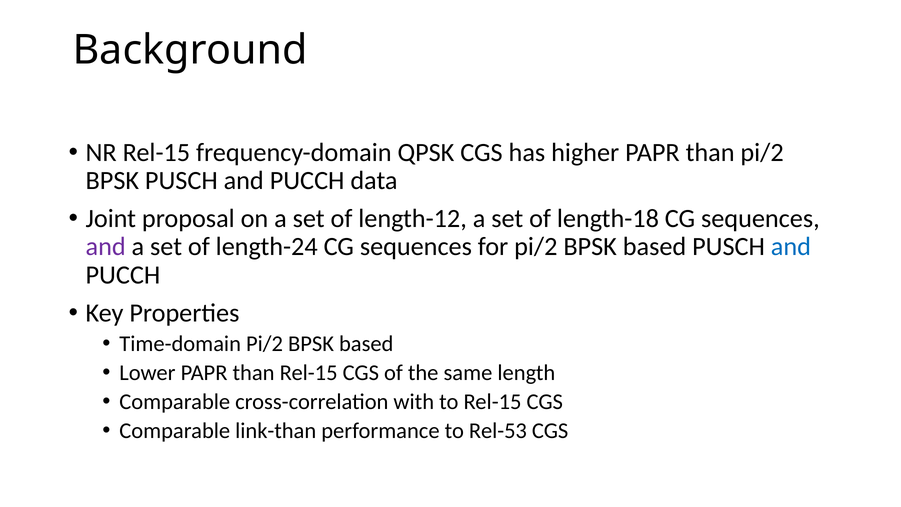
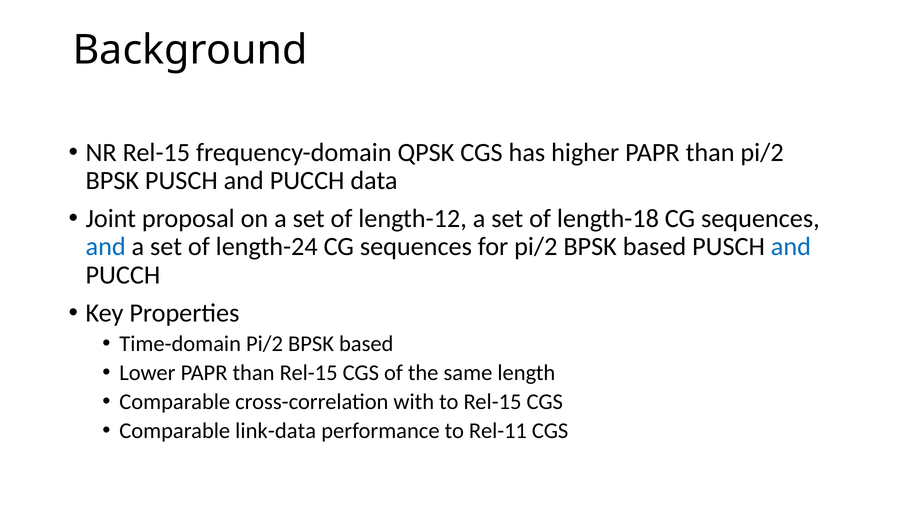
and colour: purple -> blue (106, 247)
link-than: link-than -> link-data (276, 431)
Rel-53: Rel-53 -> Rel-11 (498, 431)
